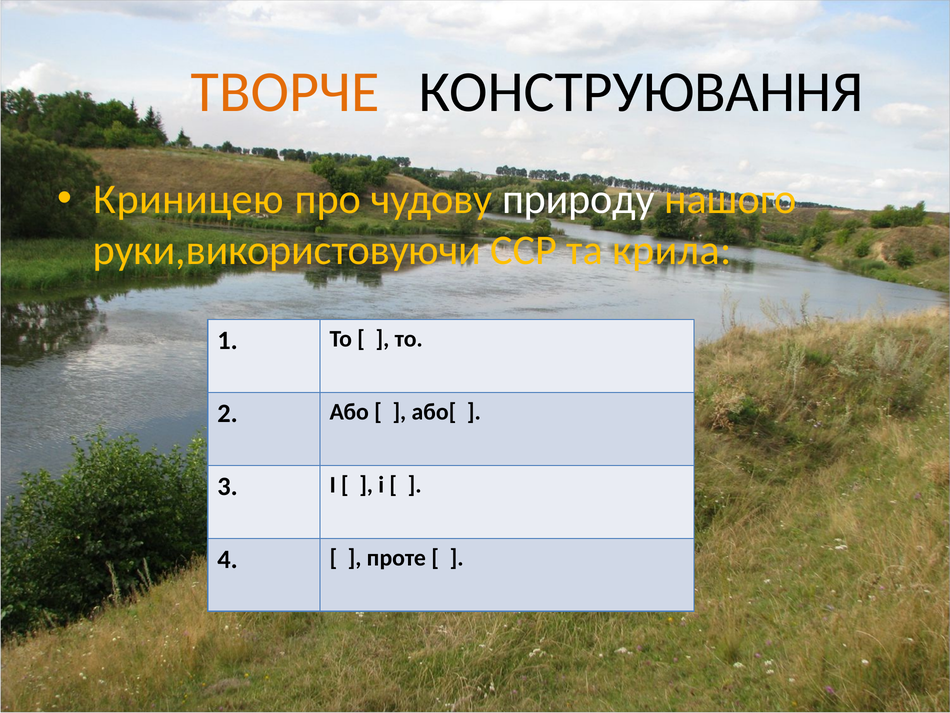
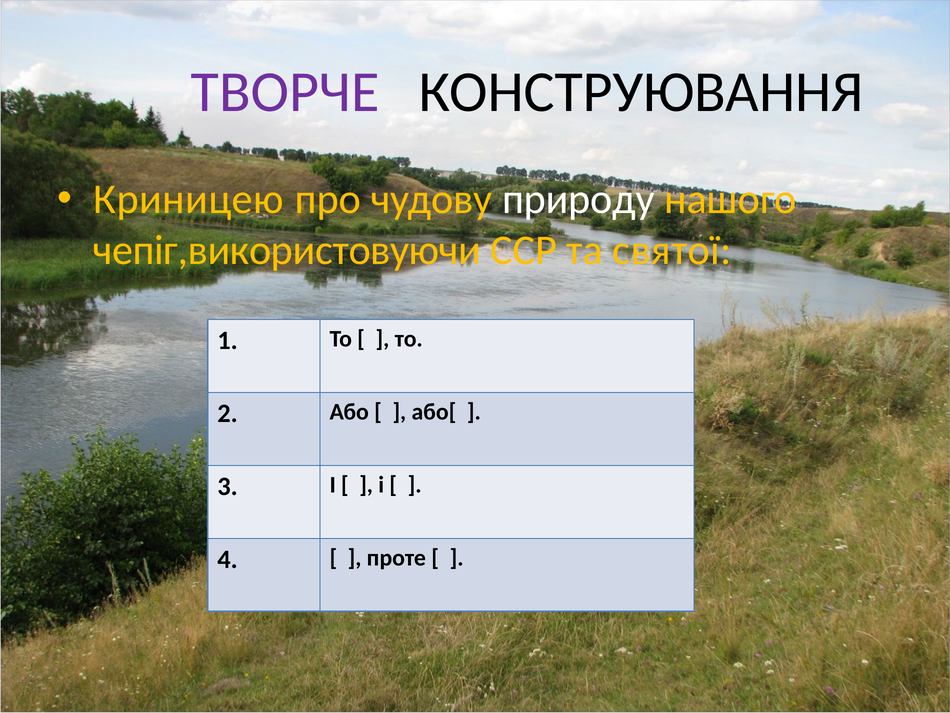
ТВОРЧЕ colour: orange -> purple (285, 92)
руки,використовуючи: руки,використовуючи -> чепіг,використовуючи (287, 250)
крила: крила -> святої (672, 250)
